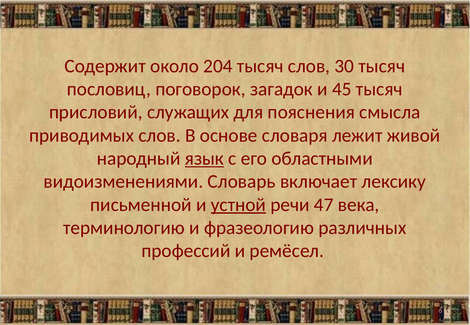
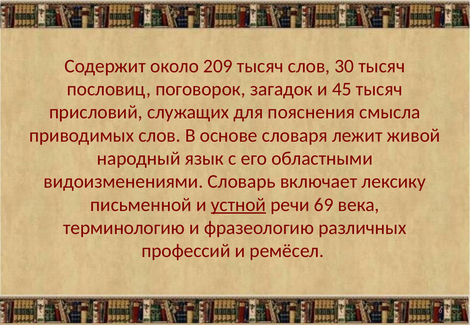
204: 204 -> 209 (218, 66)
язык underline: present -> none (204, 159)
47: 47 -> 69 (324, 205)
